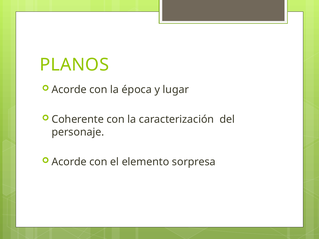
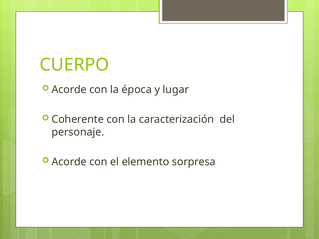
PLANOS: PLANOS -> CUERPO (74, 65)
